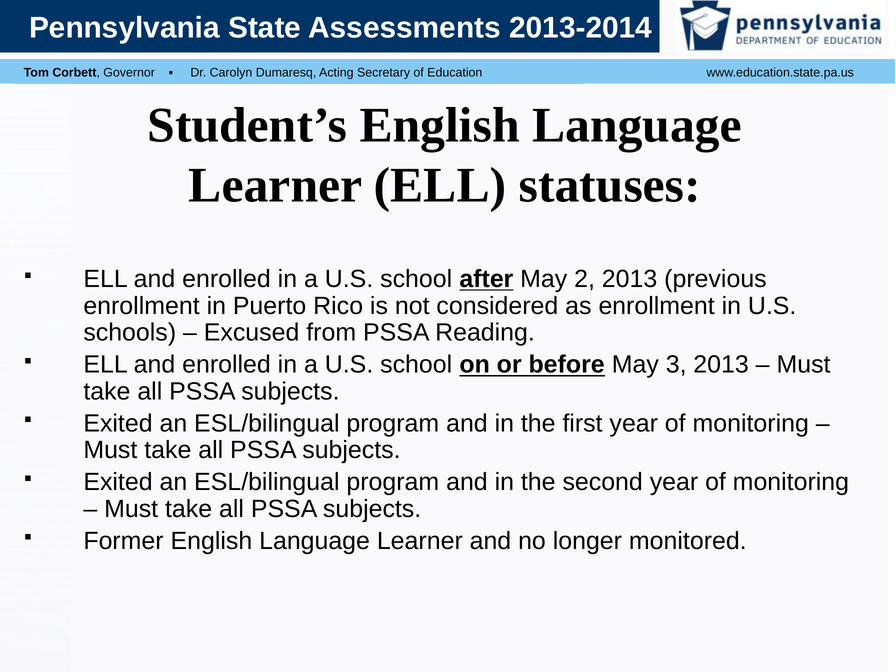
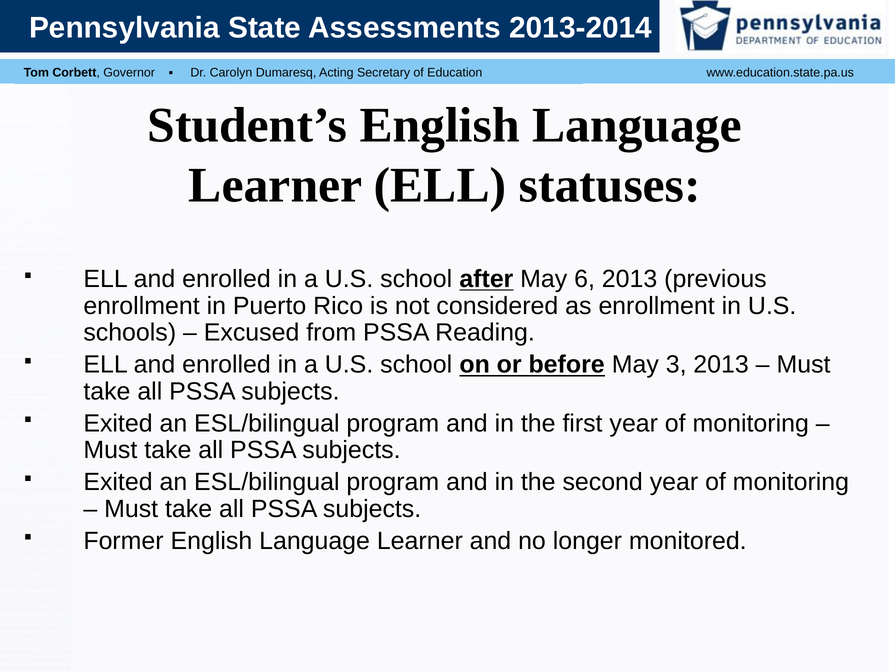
2: 2 -> 6 (585, 279)
